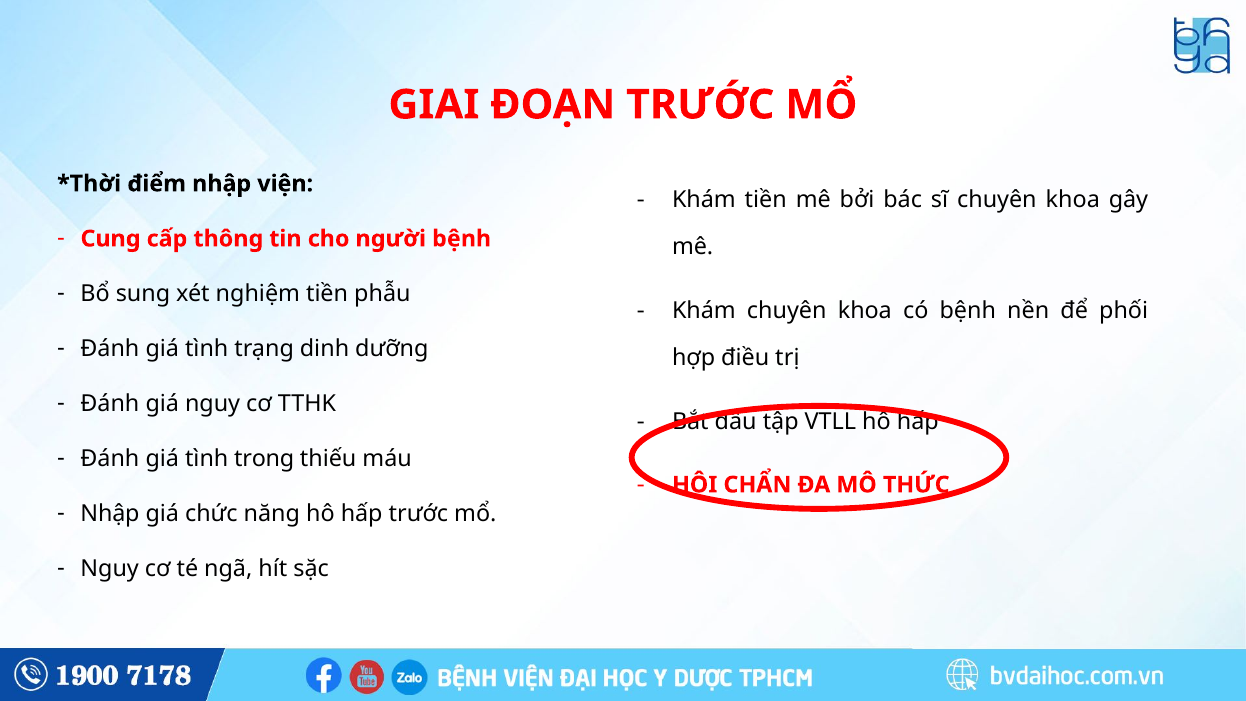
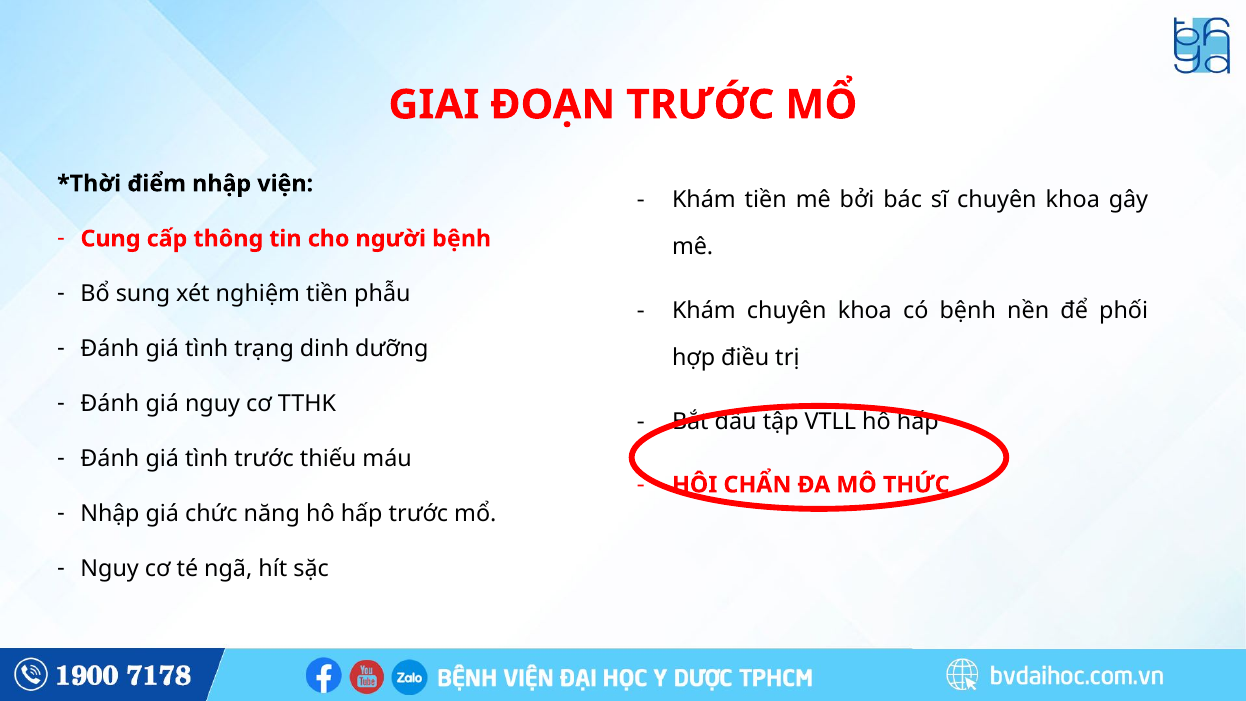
tình trong: trong -> trước (264, 459)
